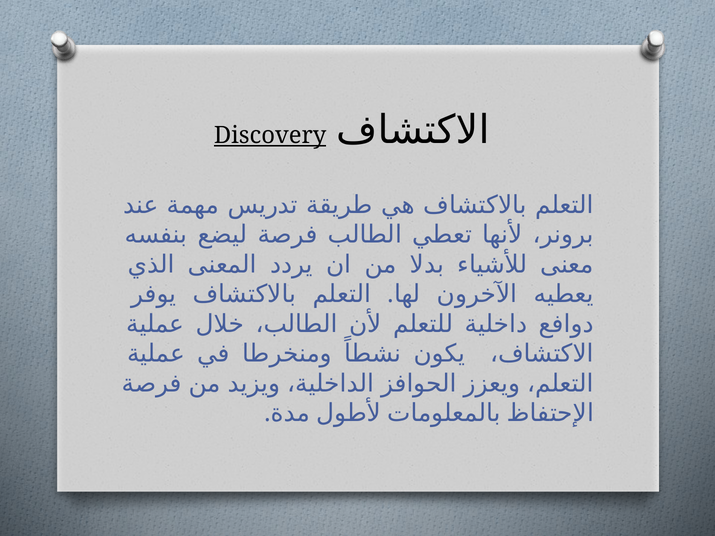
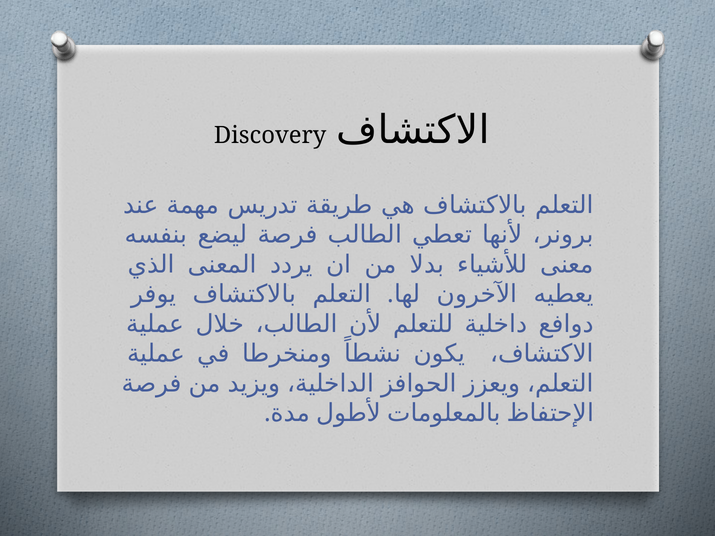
Discovery underline: present -> none (270, 135)
